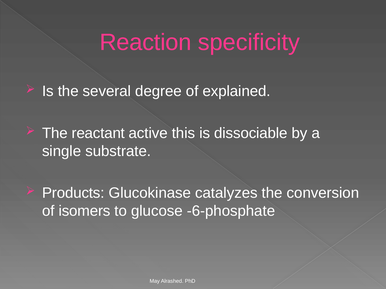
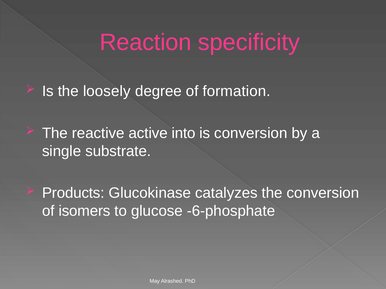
several: several -> loosely (107, 91)
explained: explained -> formation (236, 91)
reactant: reactant -> reactive (98, 133)
this: this -> into (184, 133)
is dissociable: dissociable -> conversion (251, 133)
